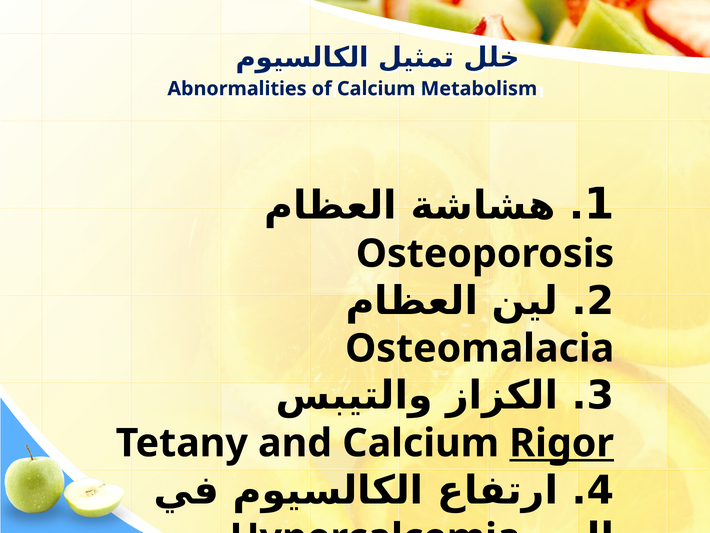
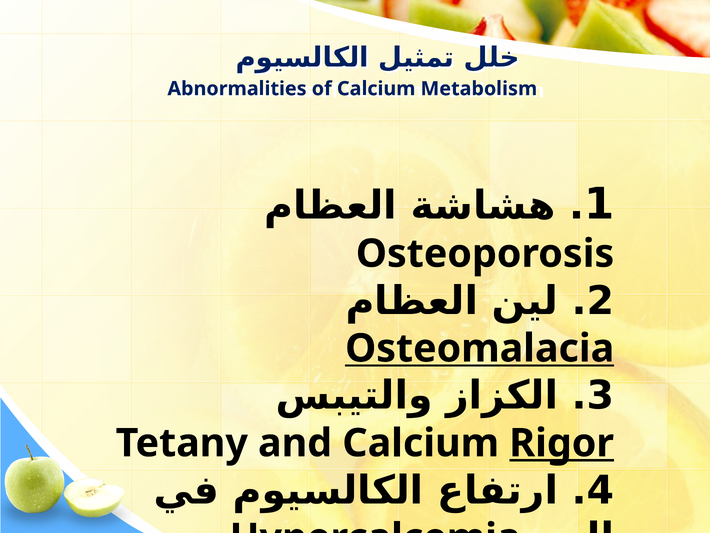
Osteomalacia underline: none -> present (480, 348)
